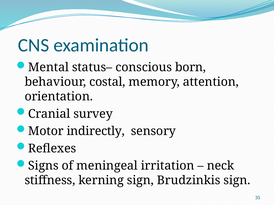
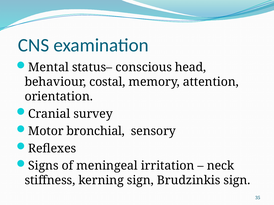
born: born -> head (191, 68)
indirectly: indirectly -> bronchial (96, 131)
